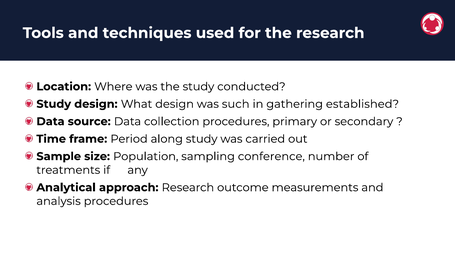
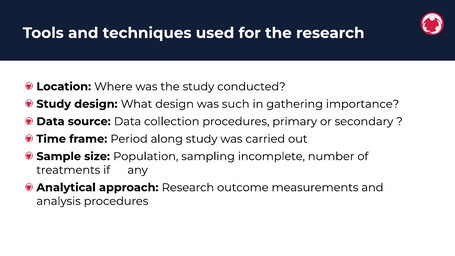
established: established -> importance (363, 104)
conference: conference -> incomplete (271, 156)
